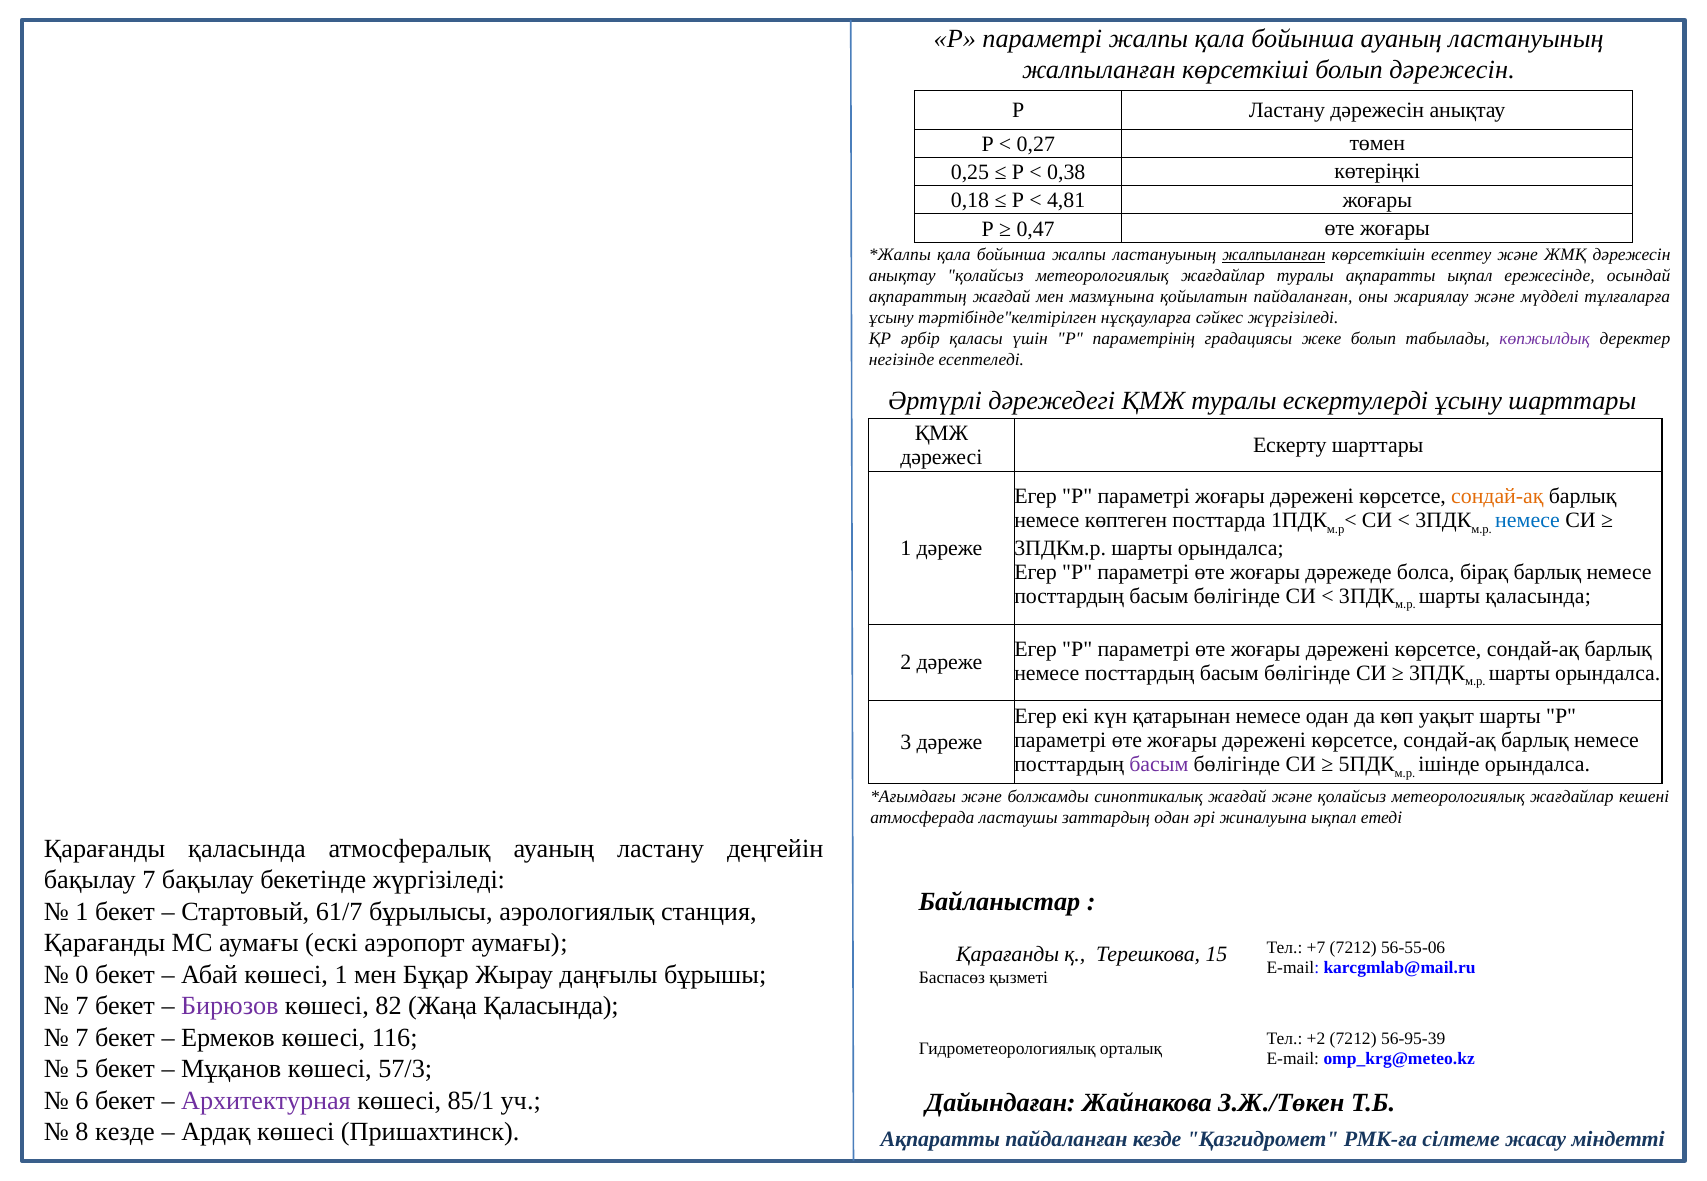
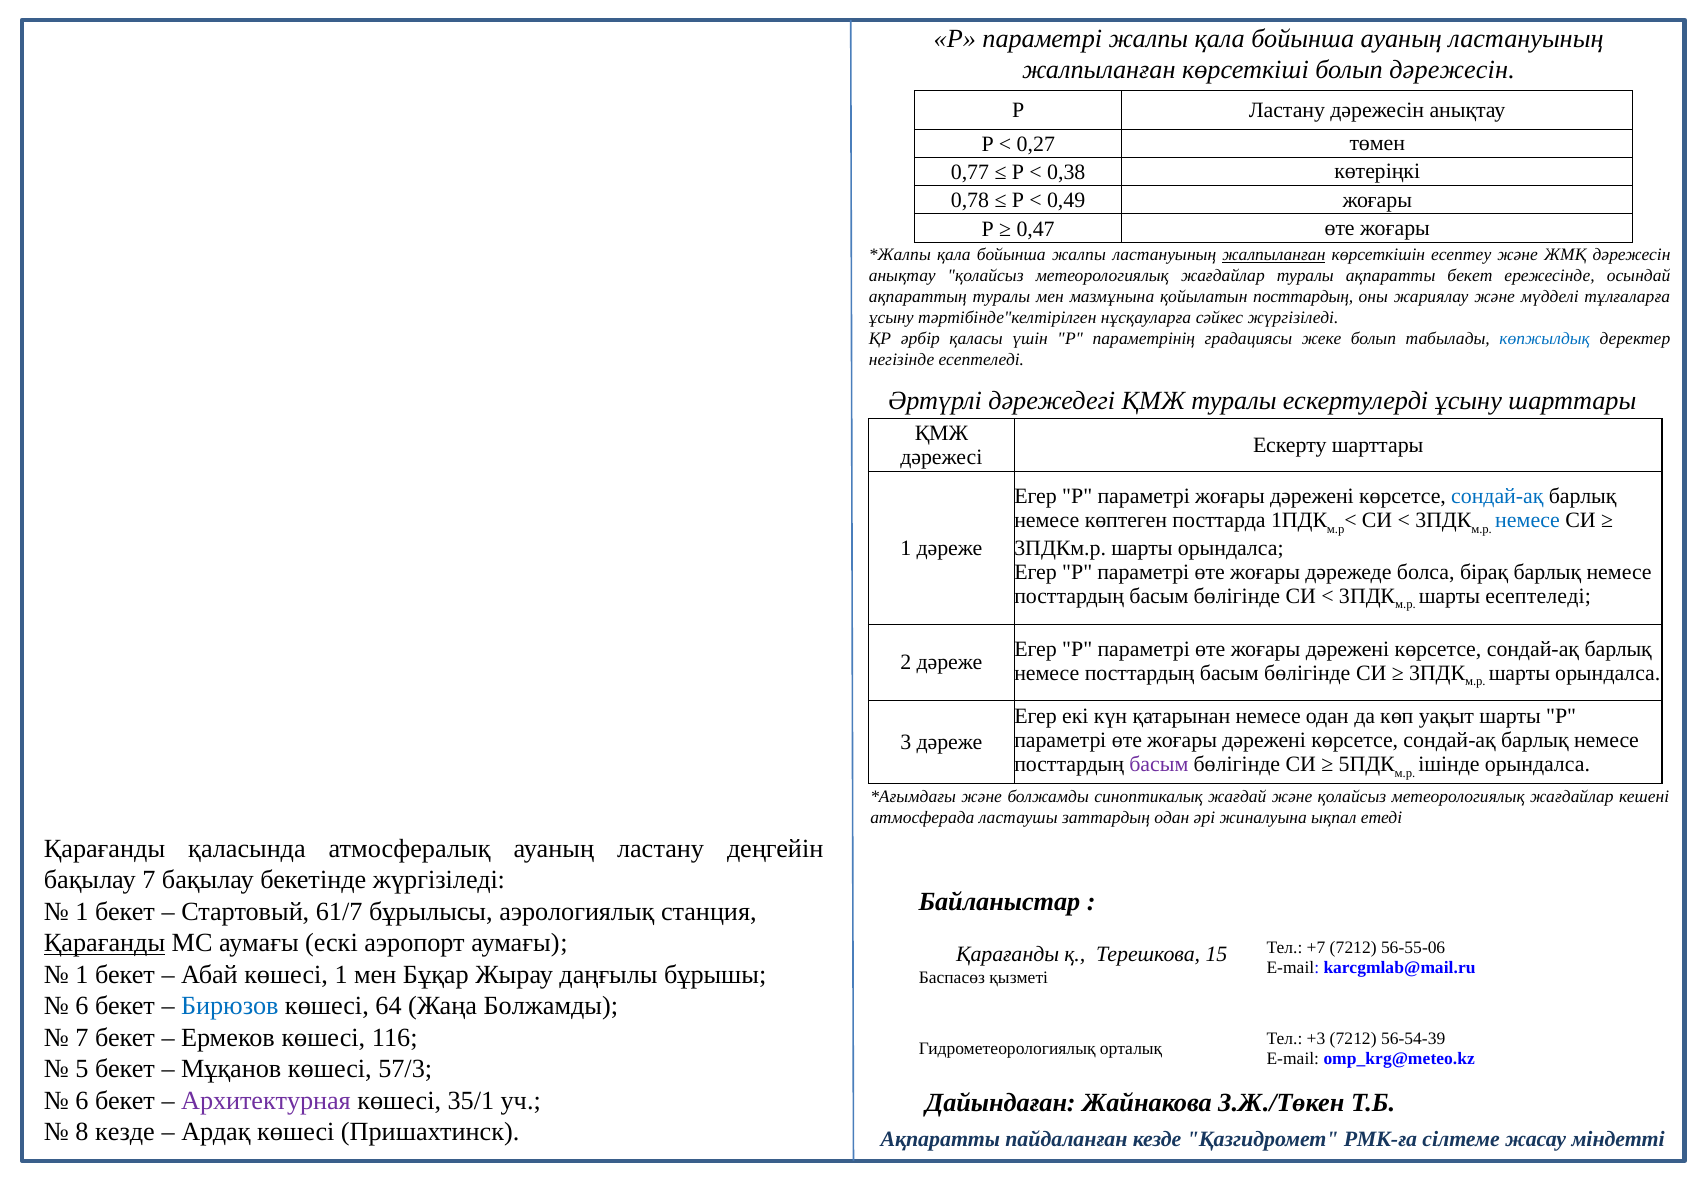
0,25: 0,25 -> 0,77 (970, 173)
0,18: 0,18 -> 0,78 (970, 201)
4,81: 4,81 -> 0,49 (1066, 201)
ақпаратты ықпал: ықпал -> бекет (1470, 276)
ақпараттың жағдай: жағдай -> туралы (1001, 297)
қойылатын пайдаланған: пайдаланған -> посттардың (1303, 297)
көпжылдық colour: purple -> blue (1545, 339)
сондай-ақ colour: orange -> blue (1497, 497)
шарты қаласында: қаласында -> есептеледі (1538, 597)
Қарағанды underline: none -> present (105, 944)
0: 0 -> 1 (82, 975)
7: 7 -> 6 (82, 1007)
Бирюзов colour: purple -> blue (230, 1007)
82: 82 -> 64 (389, 1007)
Жаңа Қаласында: Қаласында -> Болжамды (551, 1007)
+2: +2 -> +3 (1316, 1040)
56-95-39: 56-95-39 -> 56-54-39 (1413, 1040)
85/1: 85/1 -> 35/1 (471, 1101)
